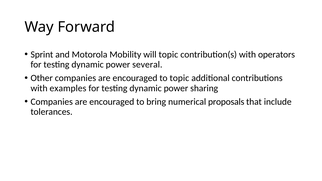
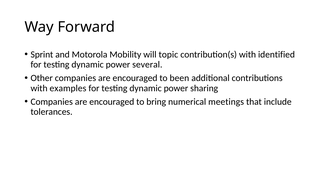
operators: operators -> identified (276, 54)
to topic: topic -> been (179, 78)
proposals: proposals -> meetings (226, 102)
